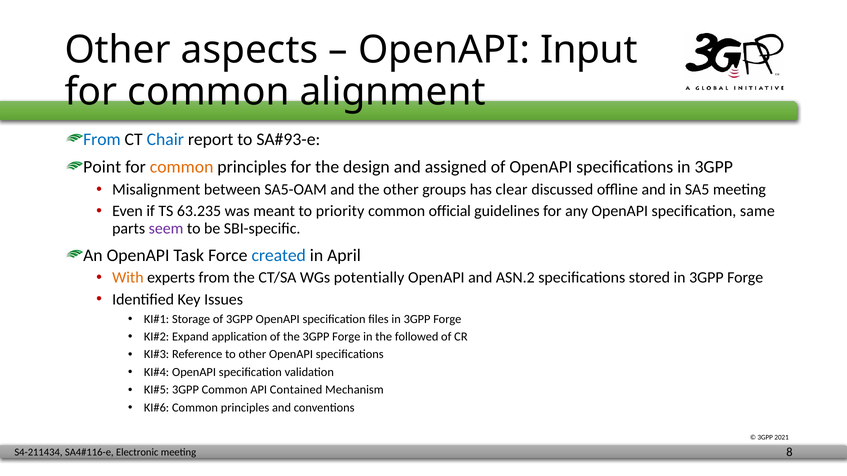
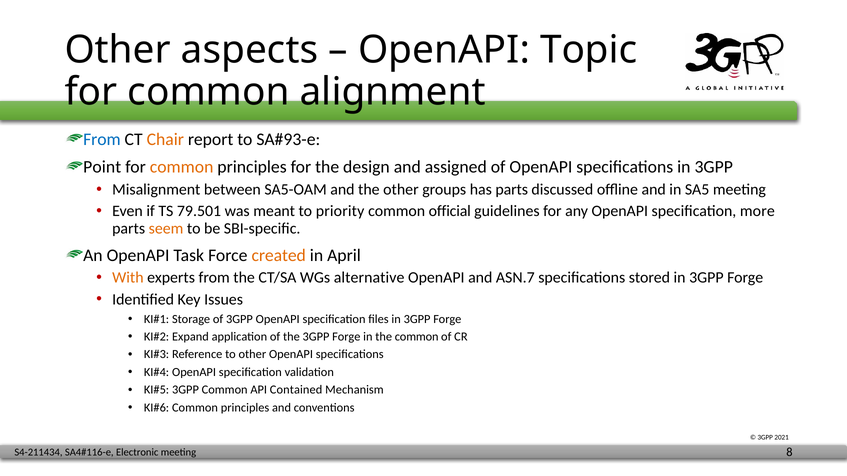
Input: Input -> Topic (589, 50)
Chair colour: blue -> orange (165, 139)
has clear: clear -> parts (512, 190)
63.235: 63.235 -> 79.501 (199, 211)
same: same -> more (757, 211)
seem colour: purple -> orange (166, 229)
created colour: blue -> orange (279, 255)
potentially: potentially -> alternative (369, 278)
ASN.2: ASN.2 -> ASN.7 (515, 278)
the followed: followed -> common (417, 337)
